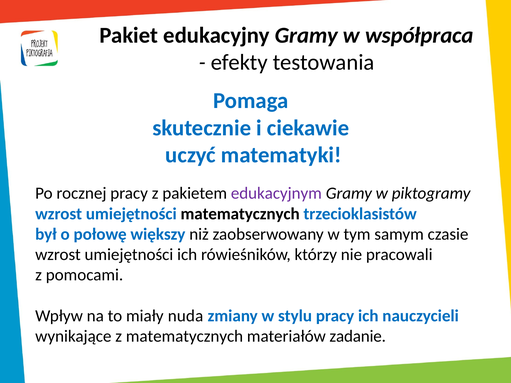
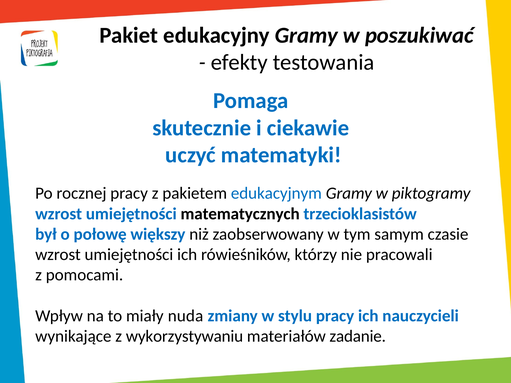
współpraca: współpraca -> poszukiwać (419, 35)
edukacyjnym colour: purple -> blue (276, 193)
z matematycznych: matematycznych -> wykorzystywaniu (185, 337)
